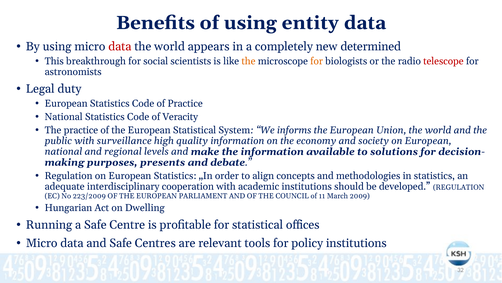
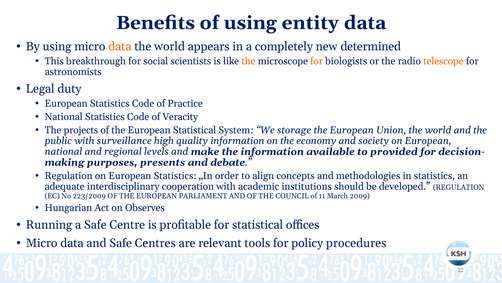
data colour: red -> orange (120, 46)
telescope colour: red -> orange (443, 61)
The practice: practice -> projects (81, 130)
informs: informs -> storage (294, 130)
solutions: solutions -> provided (394, 151)
Dwelling: Dwelling -> Observes (145, 207)
policy institutions: institutions -> procedures (356, 243)
